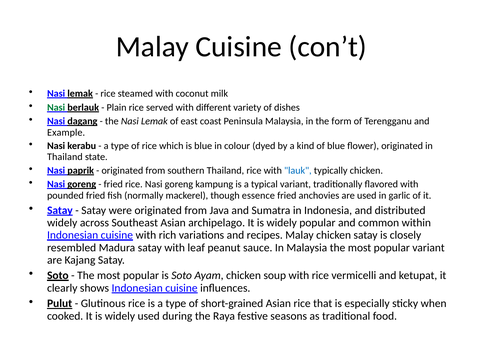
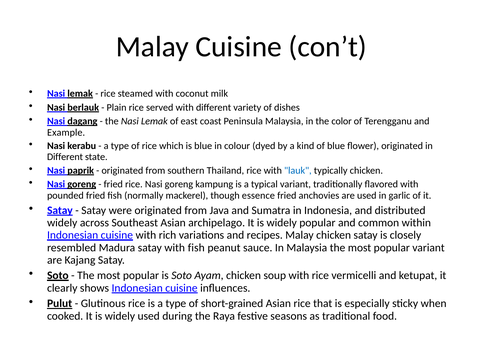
Nasi colour: green -> black (56, 108)
form: form -> color (342, 121)
Thailand: Thailand -> Different (65, 157)
with leaf: leaf -> fish (196, 248)
